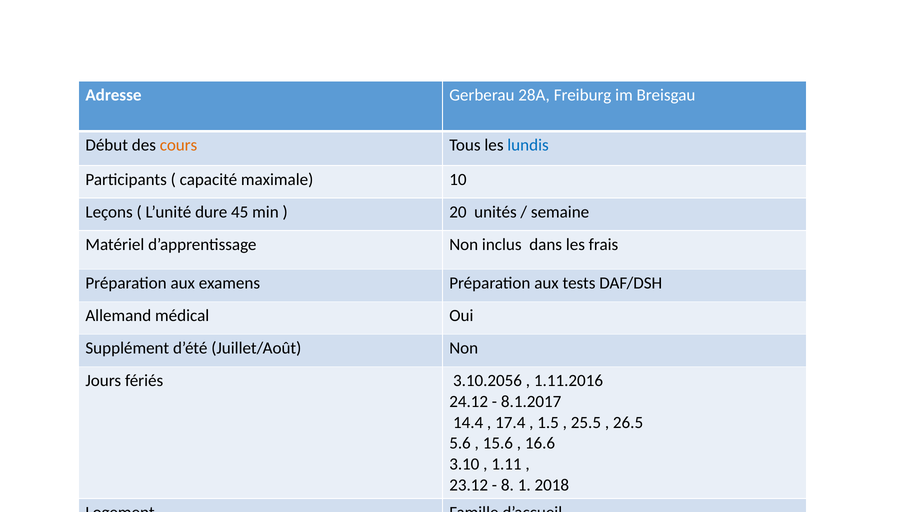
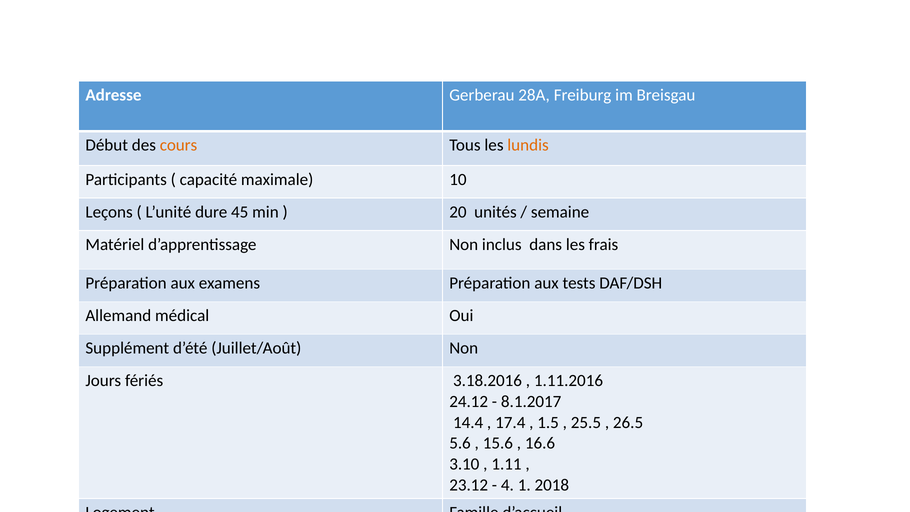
lundis colour: blue -> orange (528, 145)
3.10.2056: 3.10.2056 -> 3.18.2016 (488, 381)
8: 8 -> 4 (507, 485)
